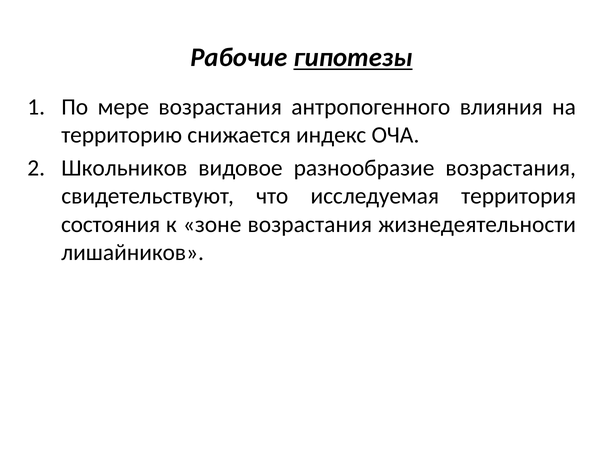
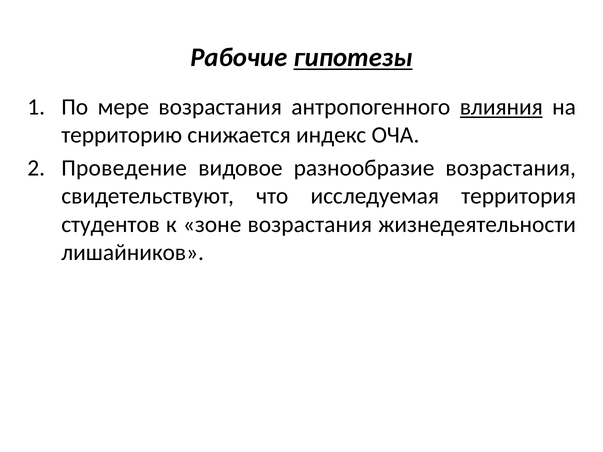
влияния underline: none -> present (501, 107)
Школьников: Школьников -> Проведение (124, 168)
состояния: состояния -> студентов (111, 224)
